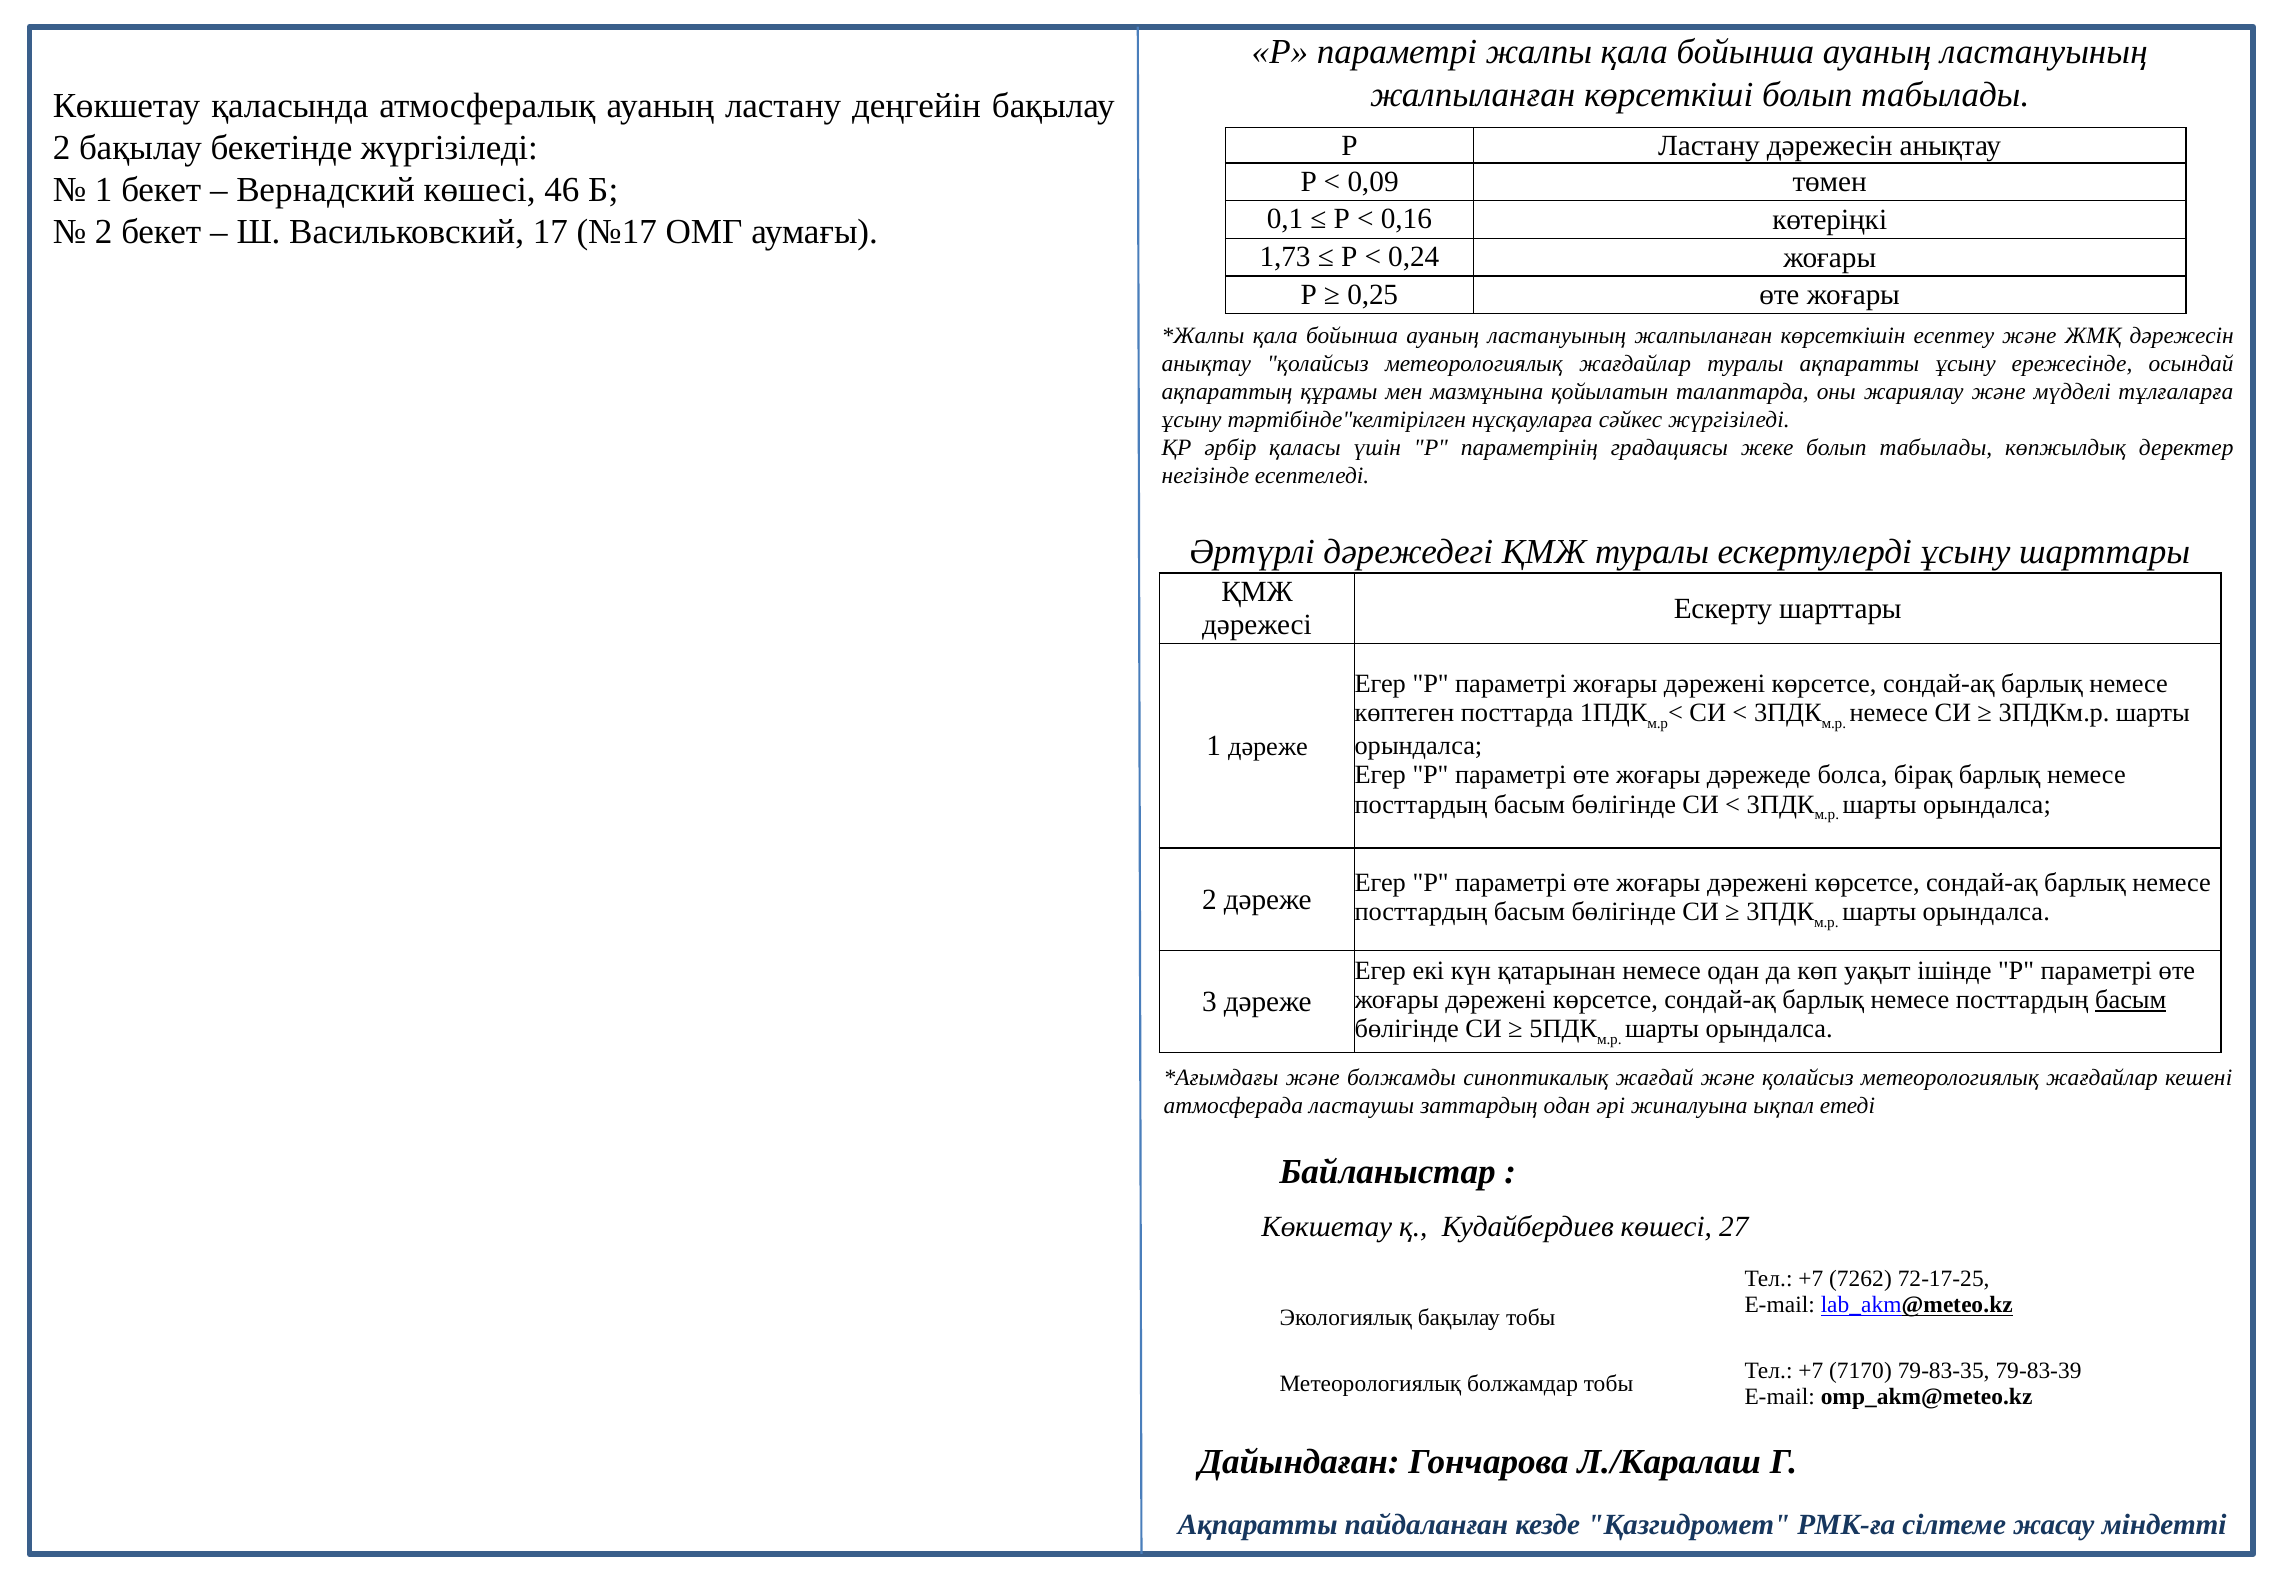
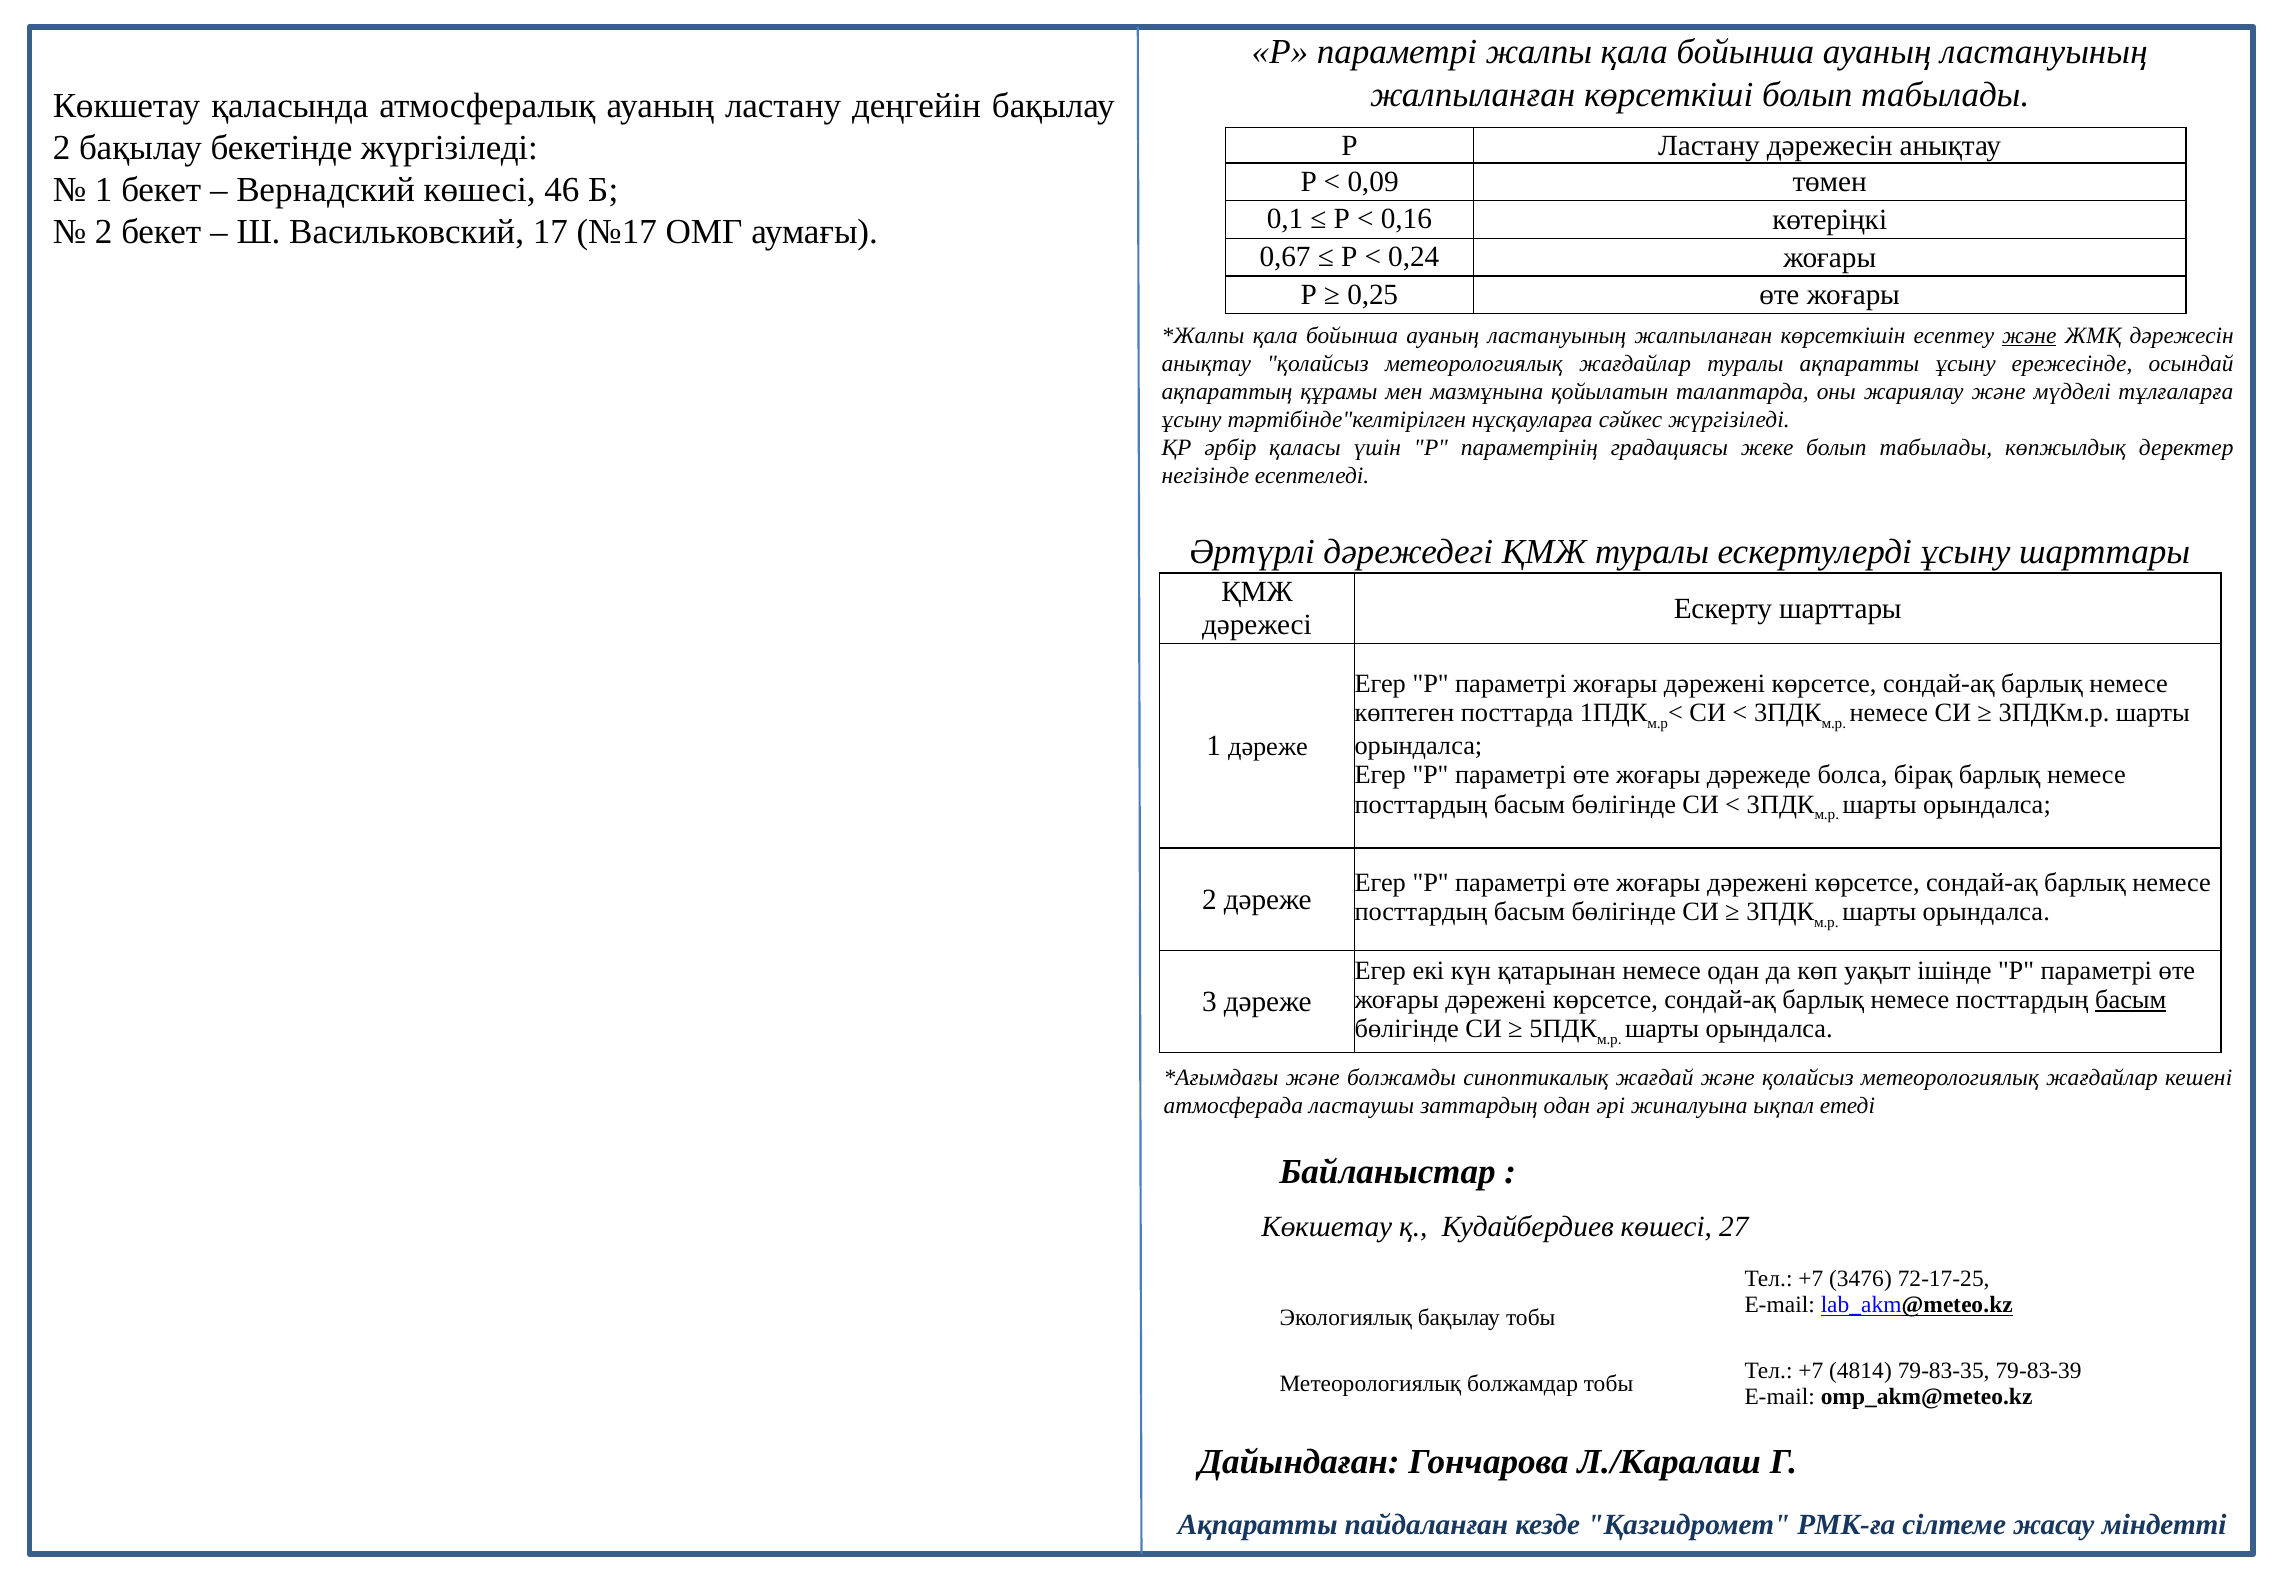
1,73: 1,73 -> 0,67 (1285, 257)
және underline: none -> present (2029, 336)
7262: 7262 -> 3476 (1860, 1279)
7170: 7170 -> 4814 (1860, 1370)
